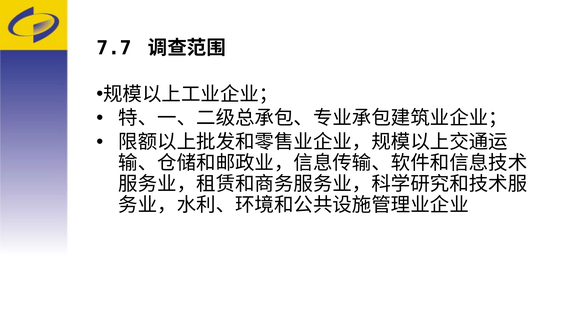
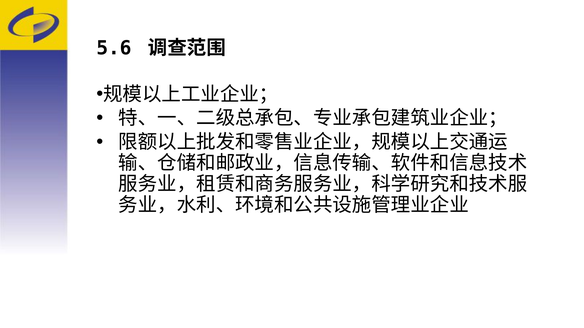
7.7: 7.7 -> 5.6 (114, 48)
